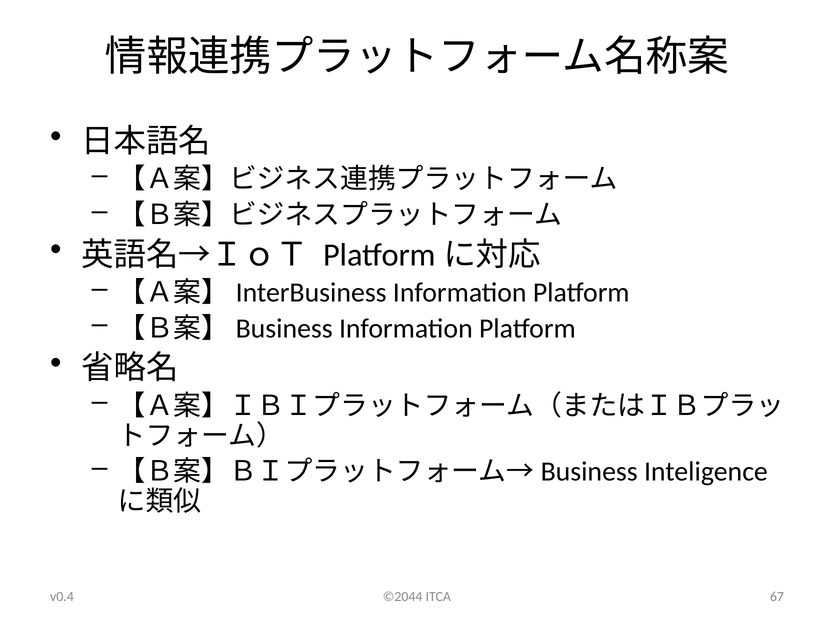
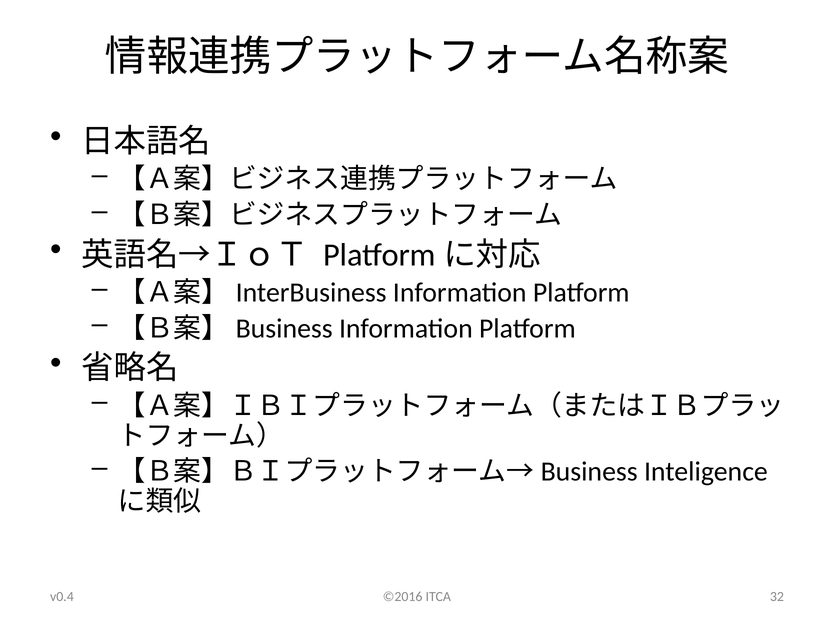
©2044: ©2044 -> ©2016 (403, 597)
67: 67 -> 32 (777, 597)
